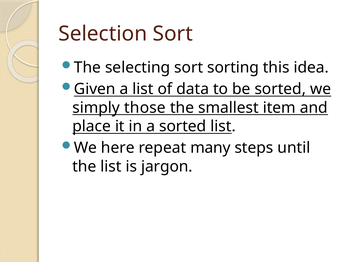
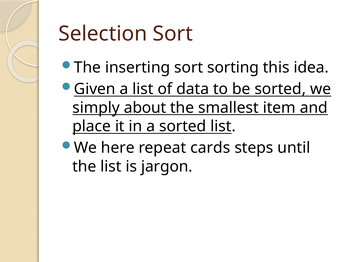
selecting: selecting -> inserting (138, 68)
those: those -> about (145, 108)
many: many -> cards (210, 148)
